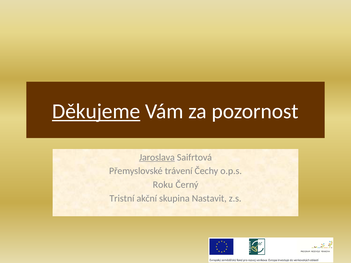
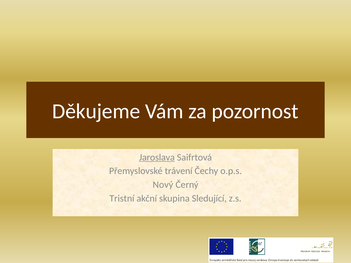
Děkujeme underline: present -> none (96, 111)
Roku: Roku -> Nový (163, 185)
Nastavit: Nastavit -> Sledující (209, 198)
